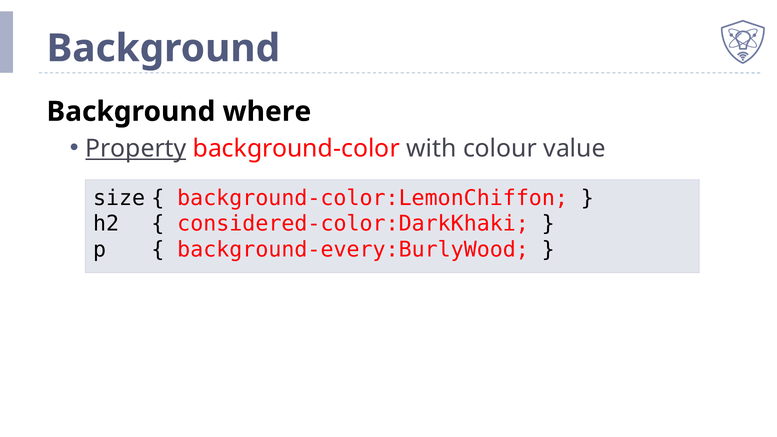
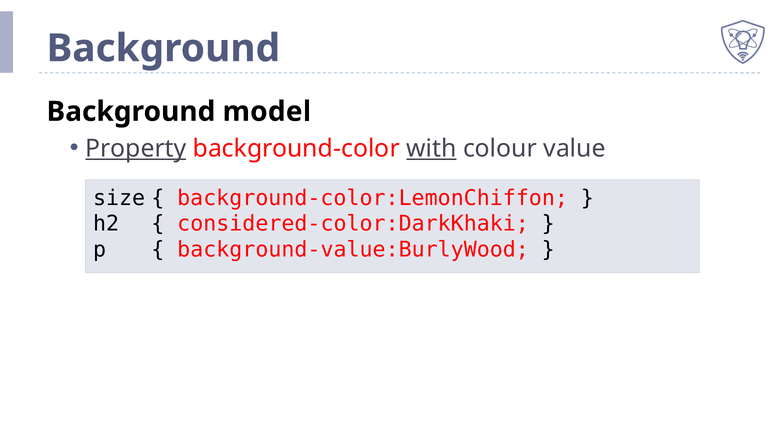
where: where -> model (267, 112)
with underline: none -> present (431, 148)
background-every:BurlyWood: background-every:BurlyWood -> background-value:BurlyWood (353, 250)
